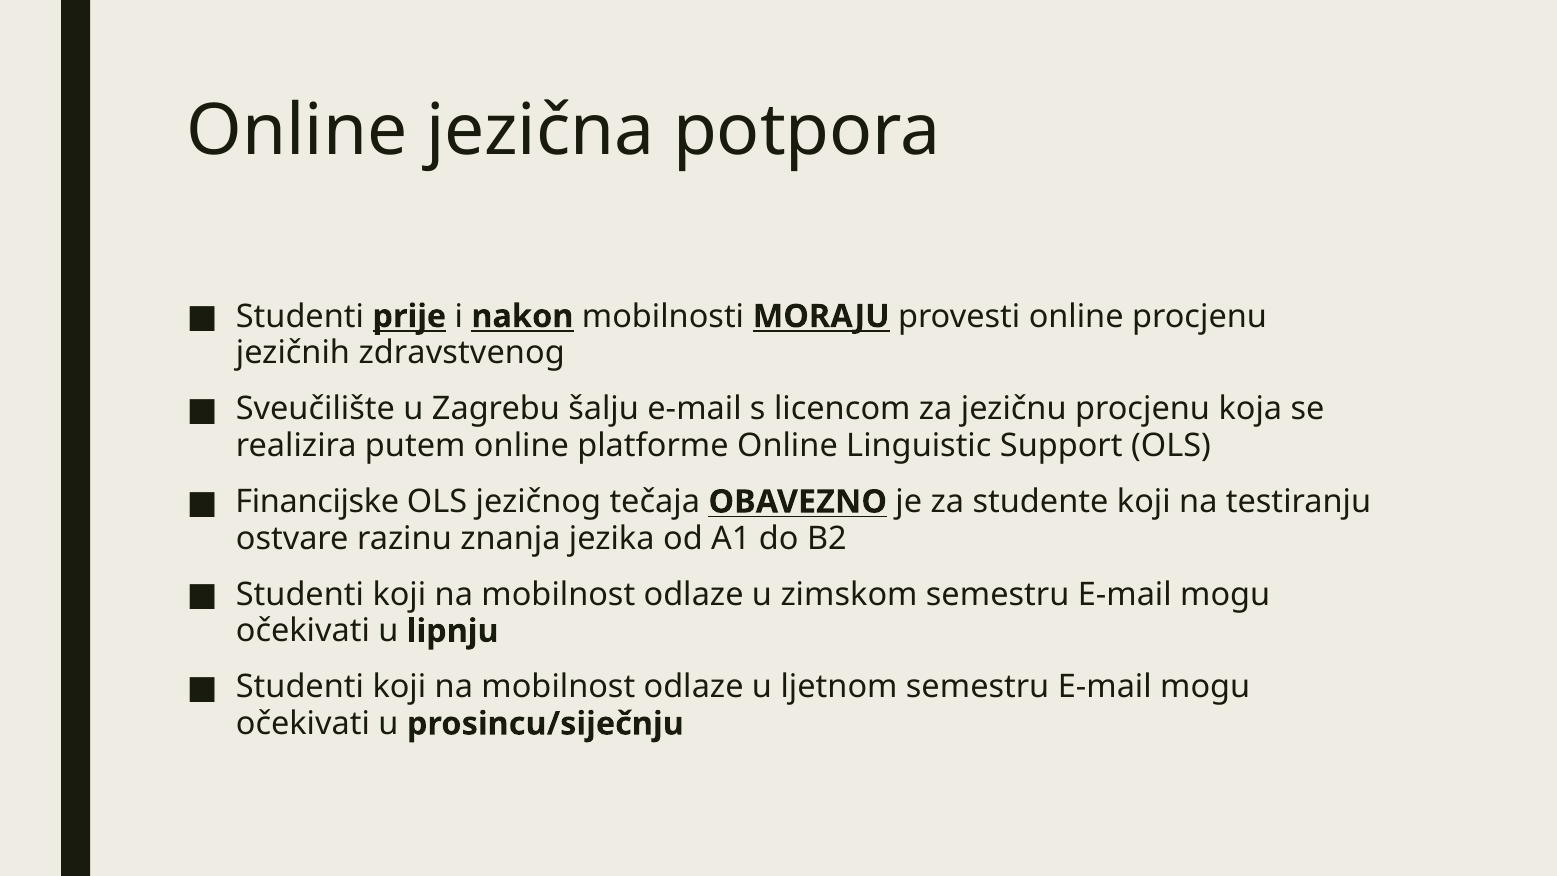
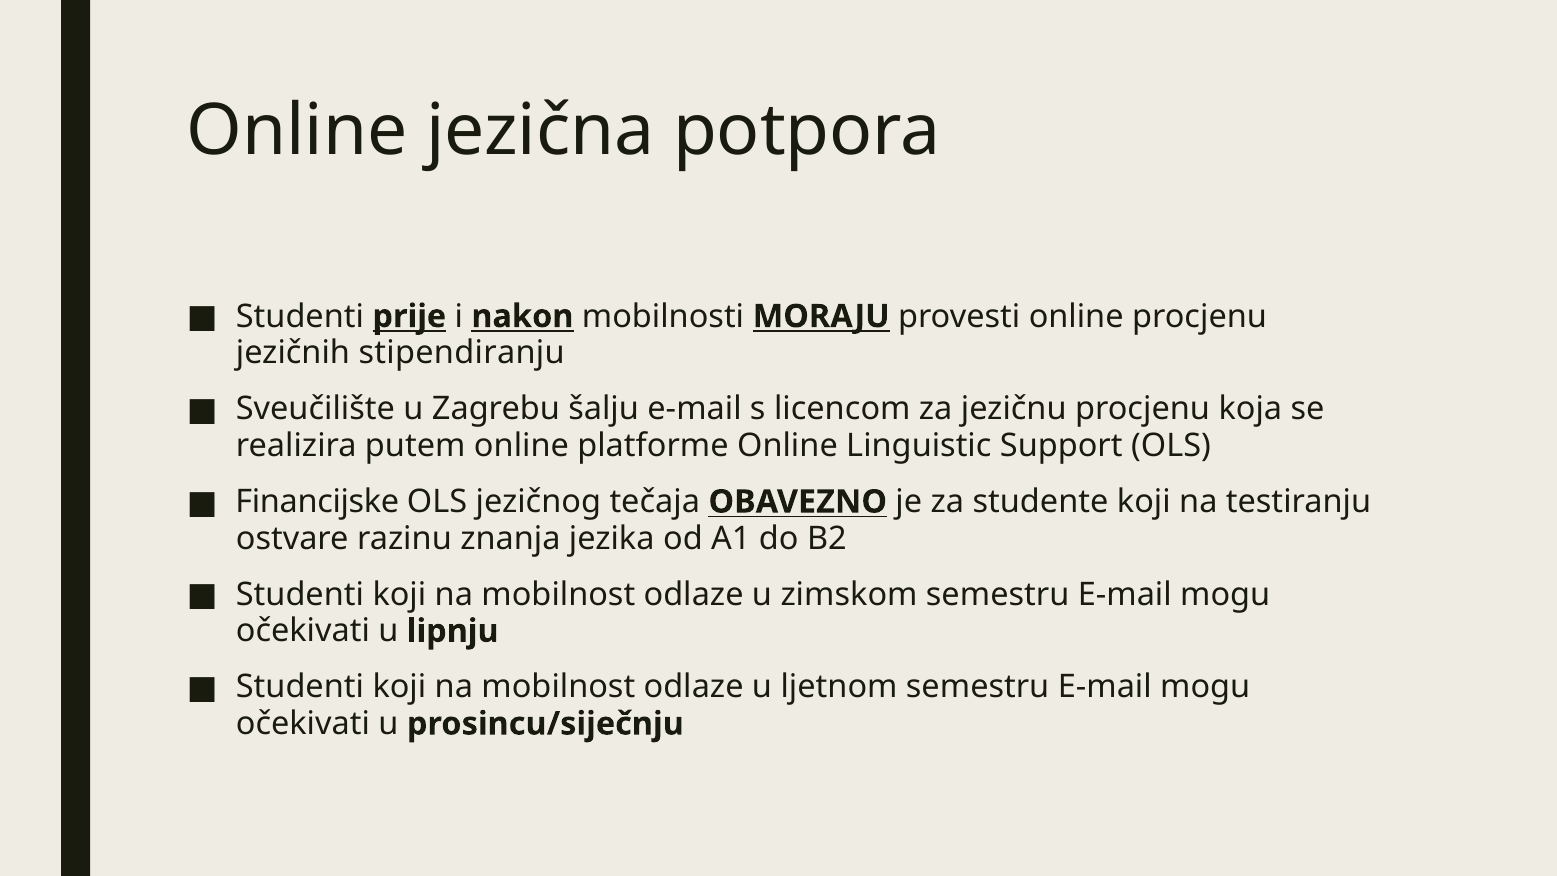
zdravstvenog: zdravstvenog -> stipendiranju (462, 353)
